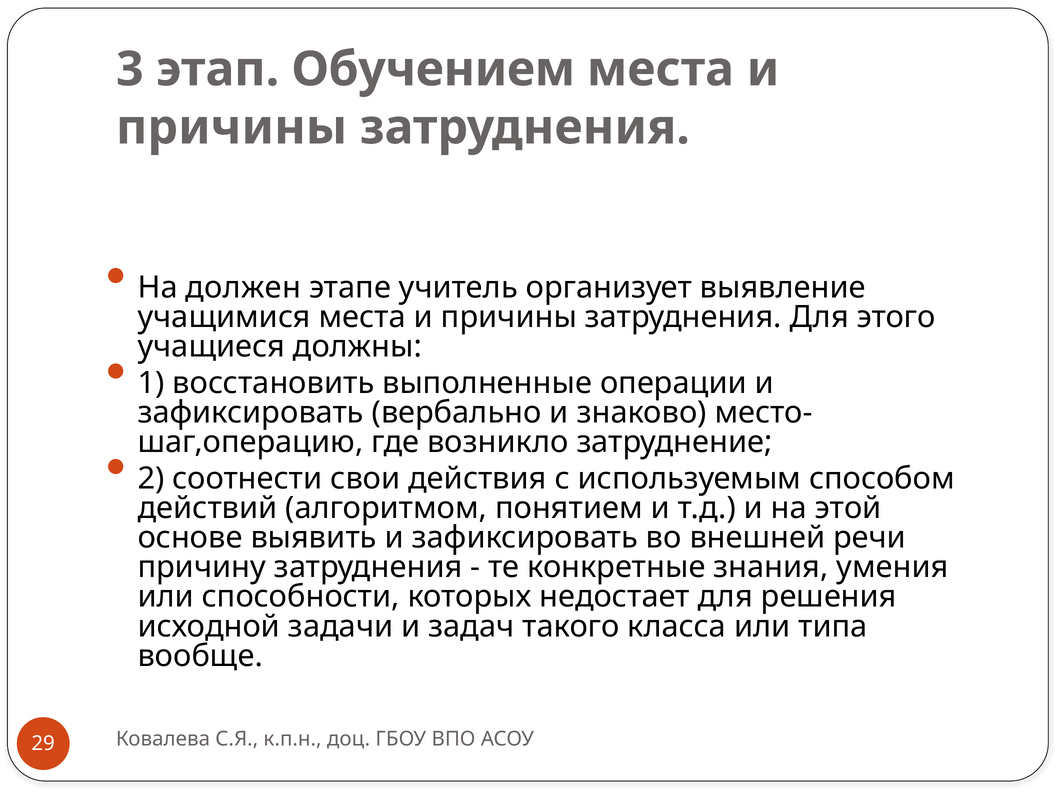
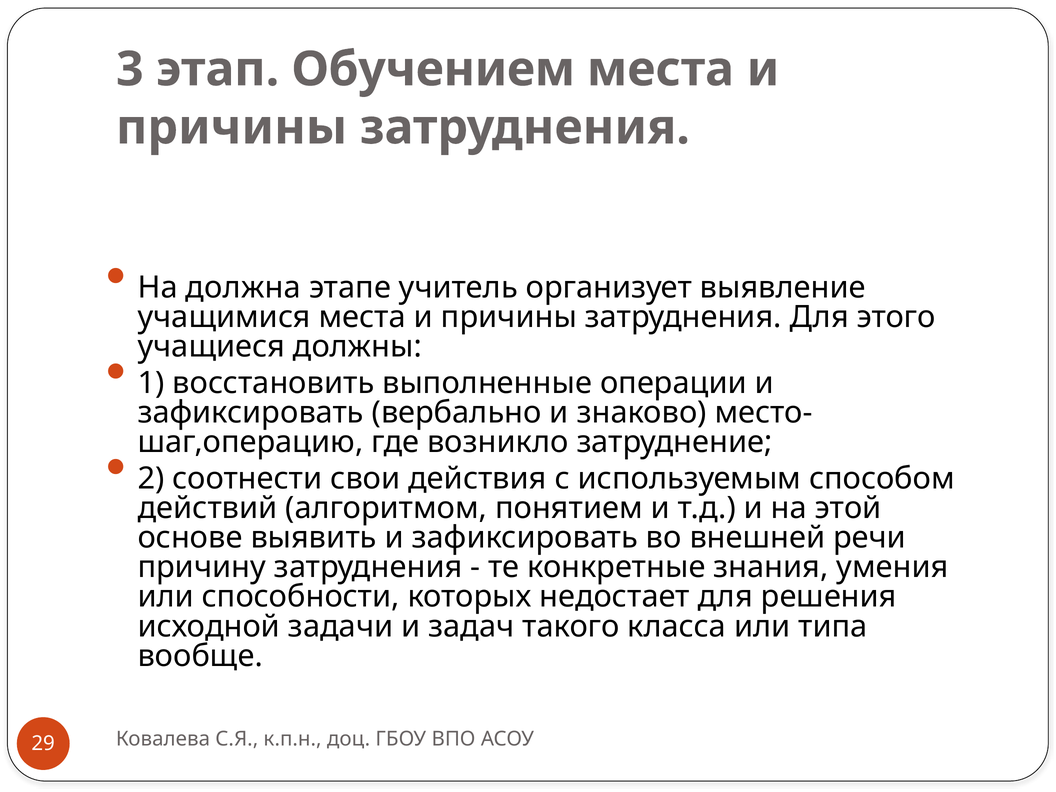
должен: должен -> должна (243, 288)
